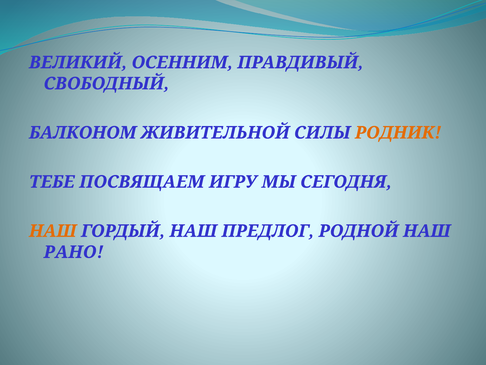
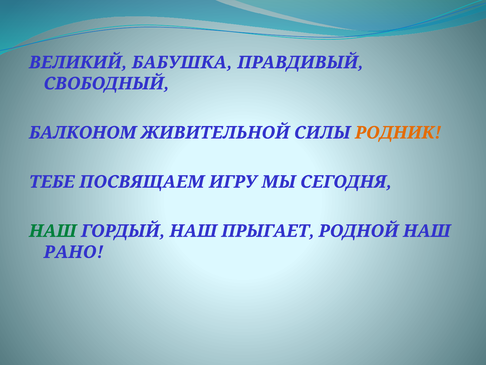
ОСЕННИМ: ОСЕННИМ -> БАБУШКА (182, 62)
НАШ colour: orange -> green (53, 231)
ПРЕДЛОГ: ПРЕДЛОГ -> ПРЫГАЕТ (268, 231)
